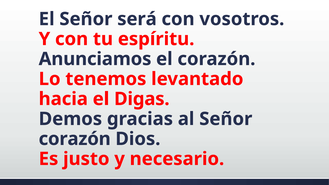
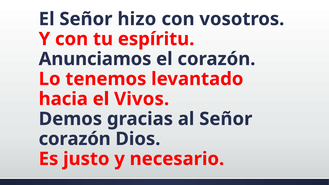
será: será -> hizo (137, 19)
Digas: Digas -> Vivos (142, 99)
